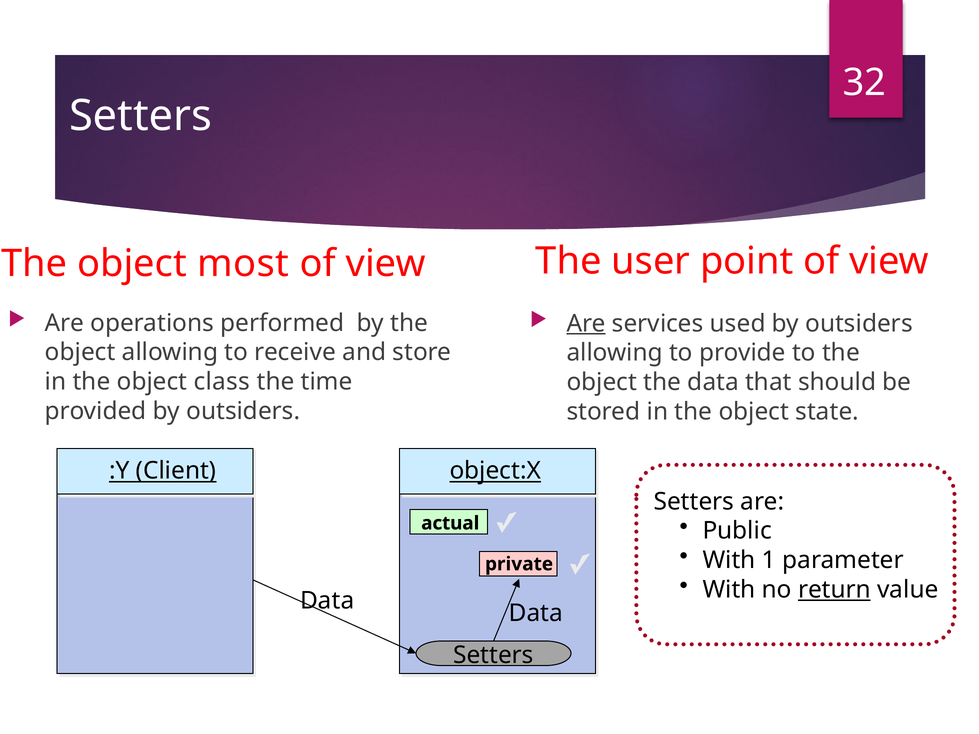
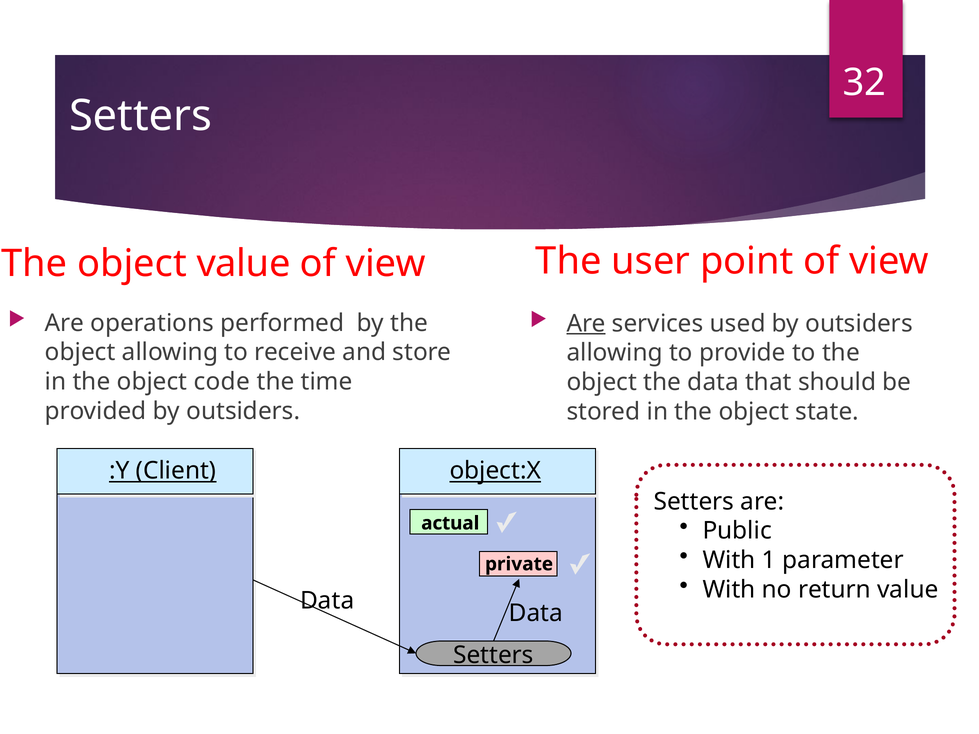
object most: most -> value (244, 264)
class: class -> code (222, 382)
return underline: present -> none (835, 590)
